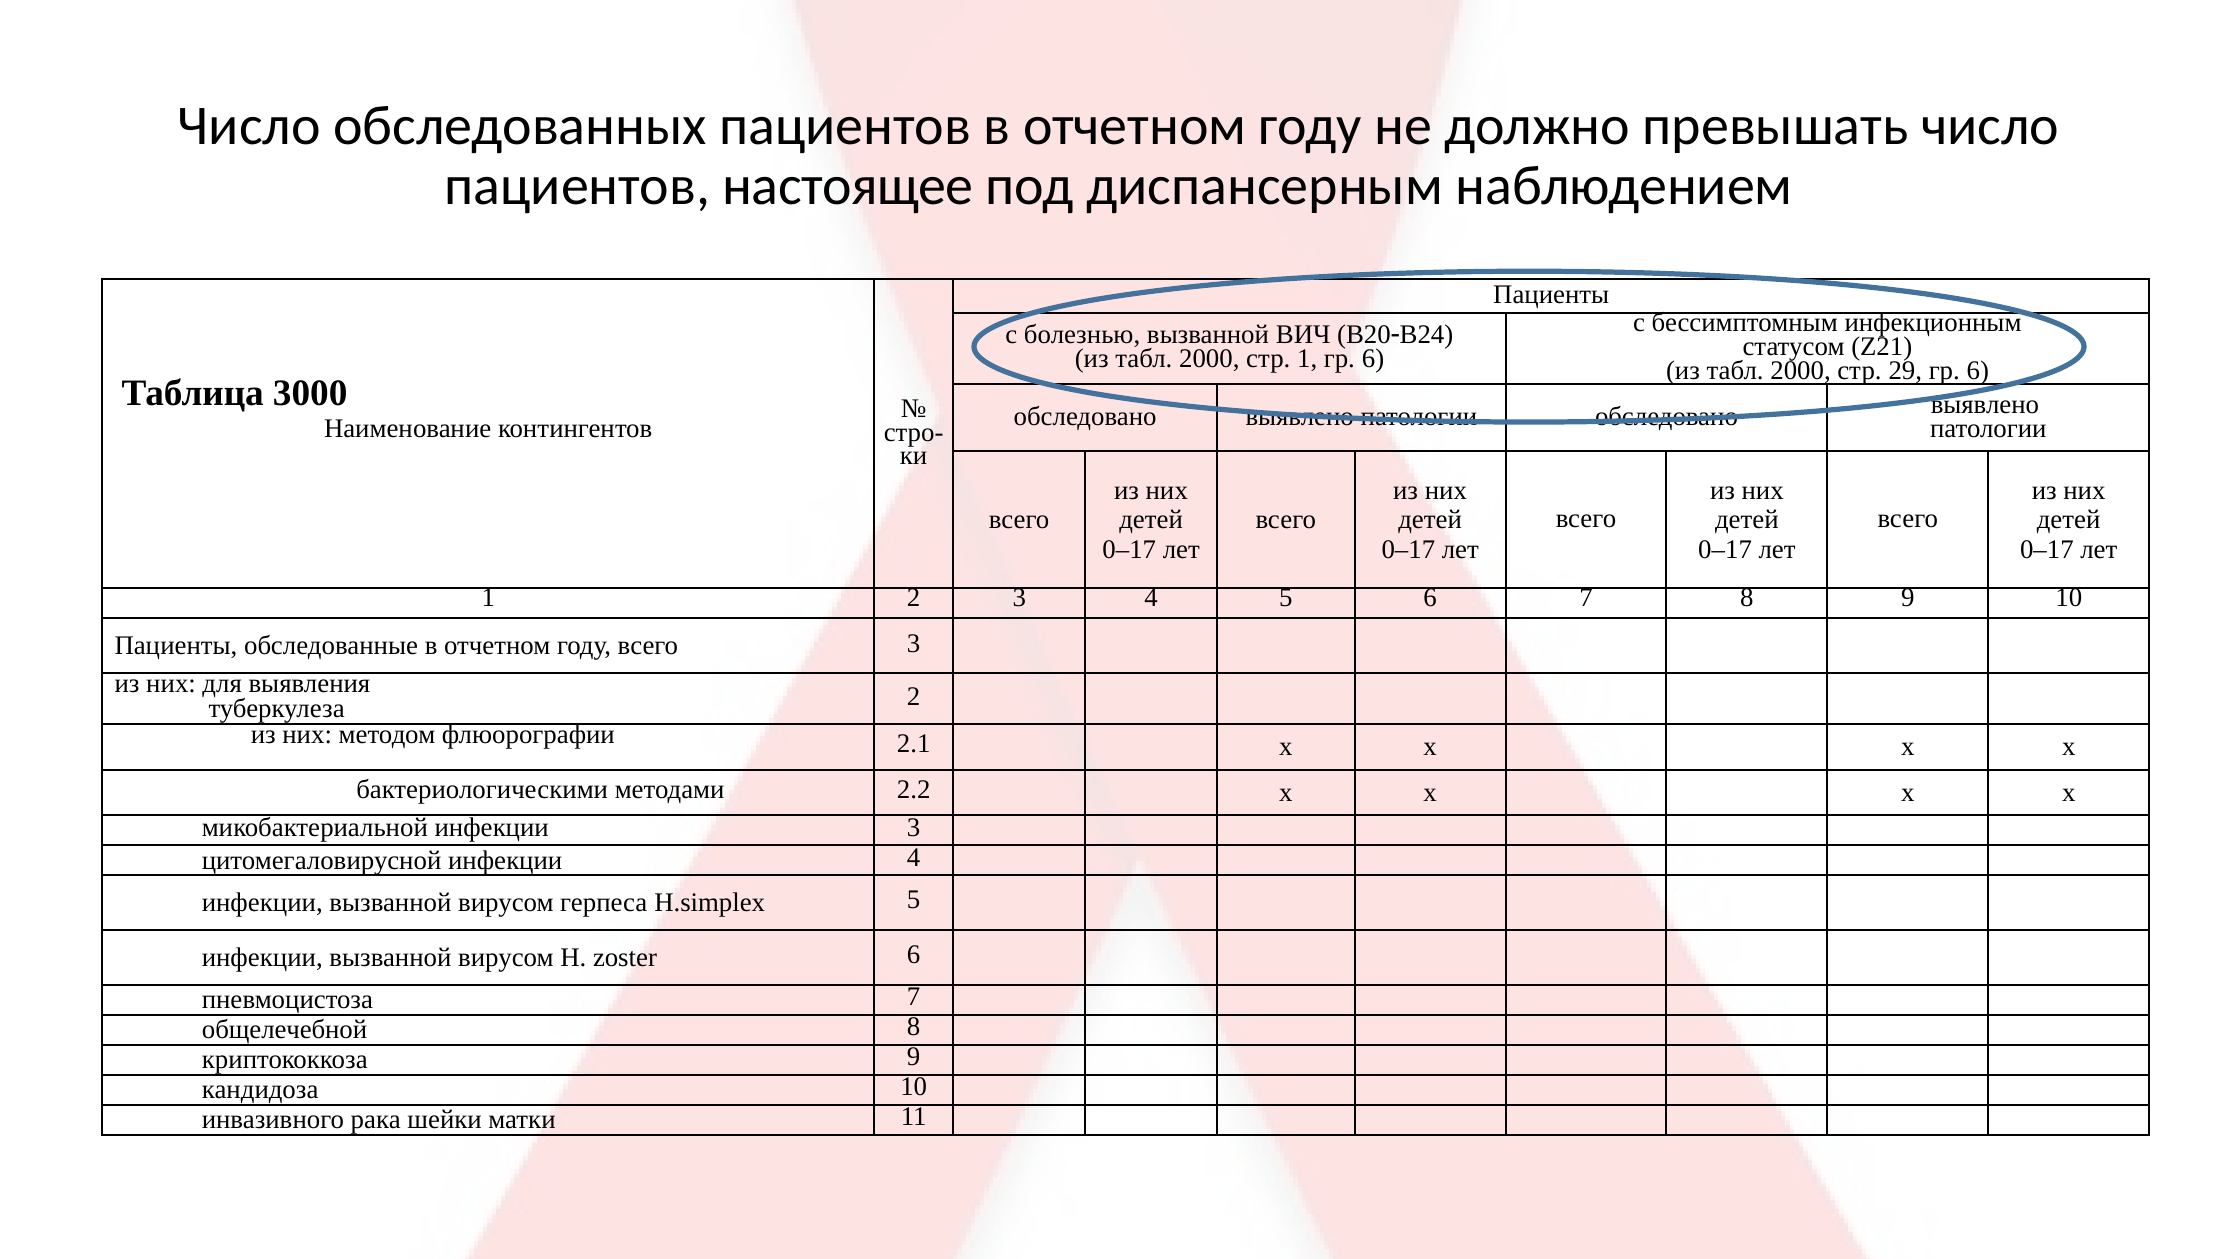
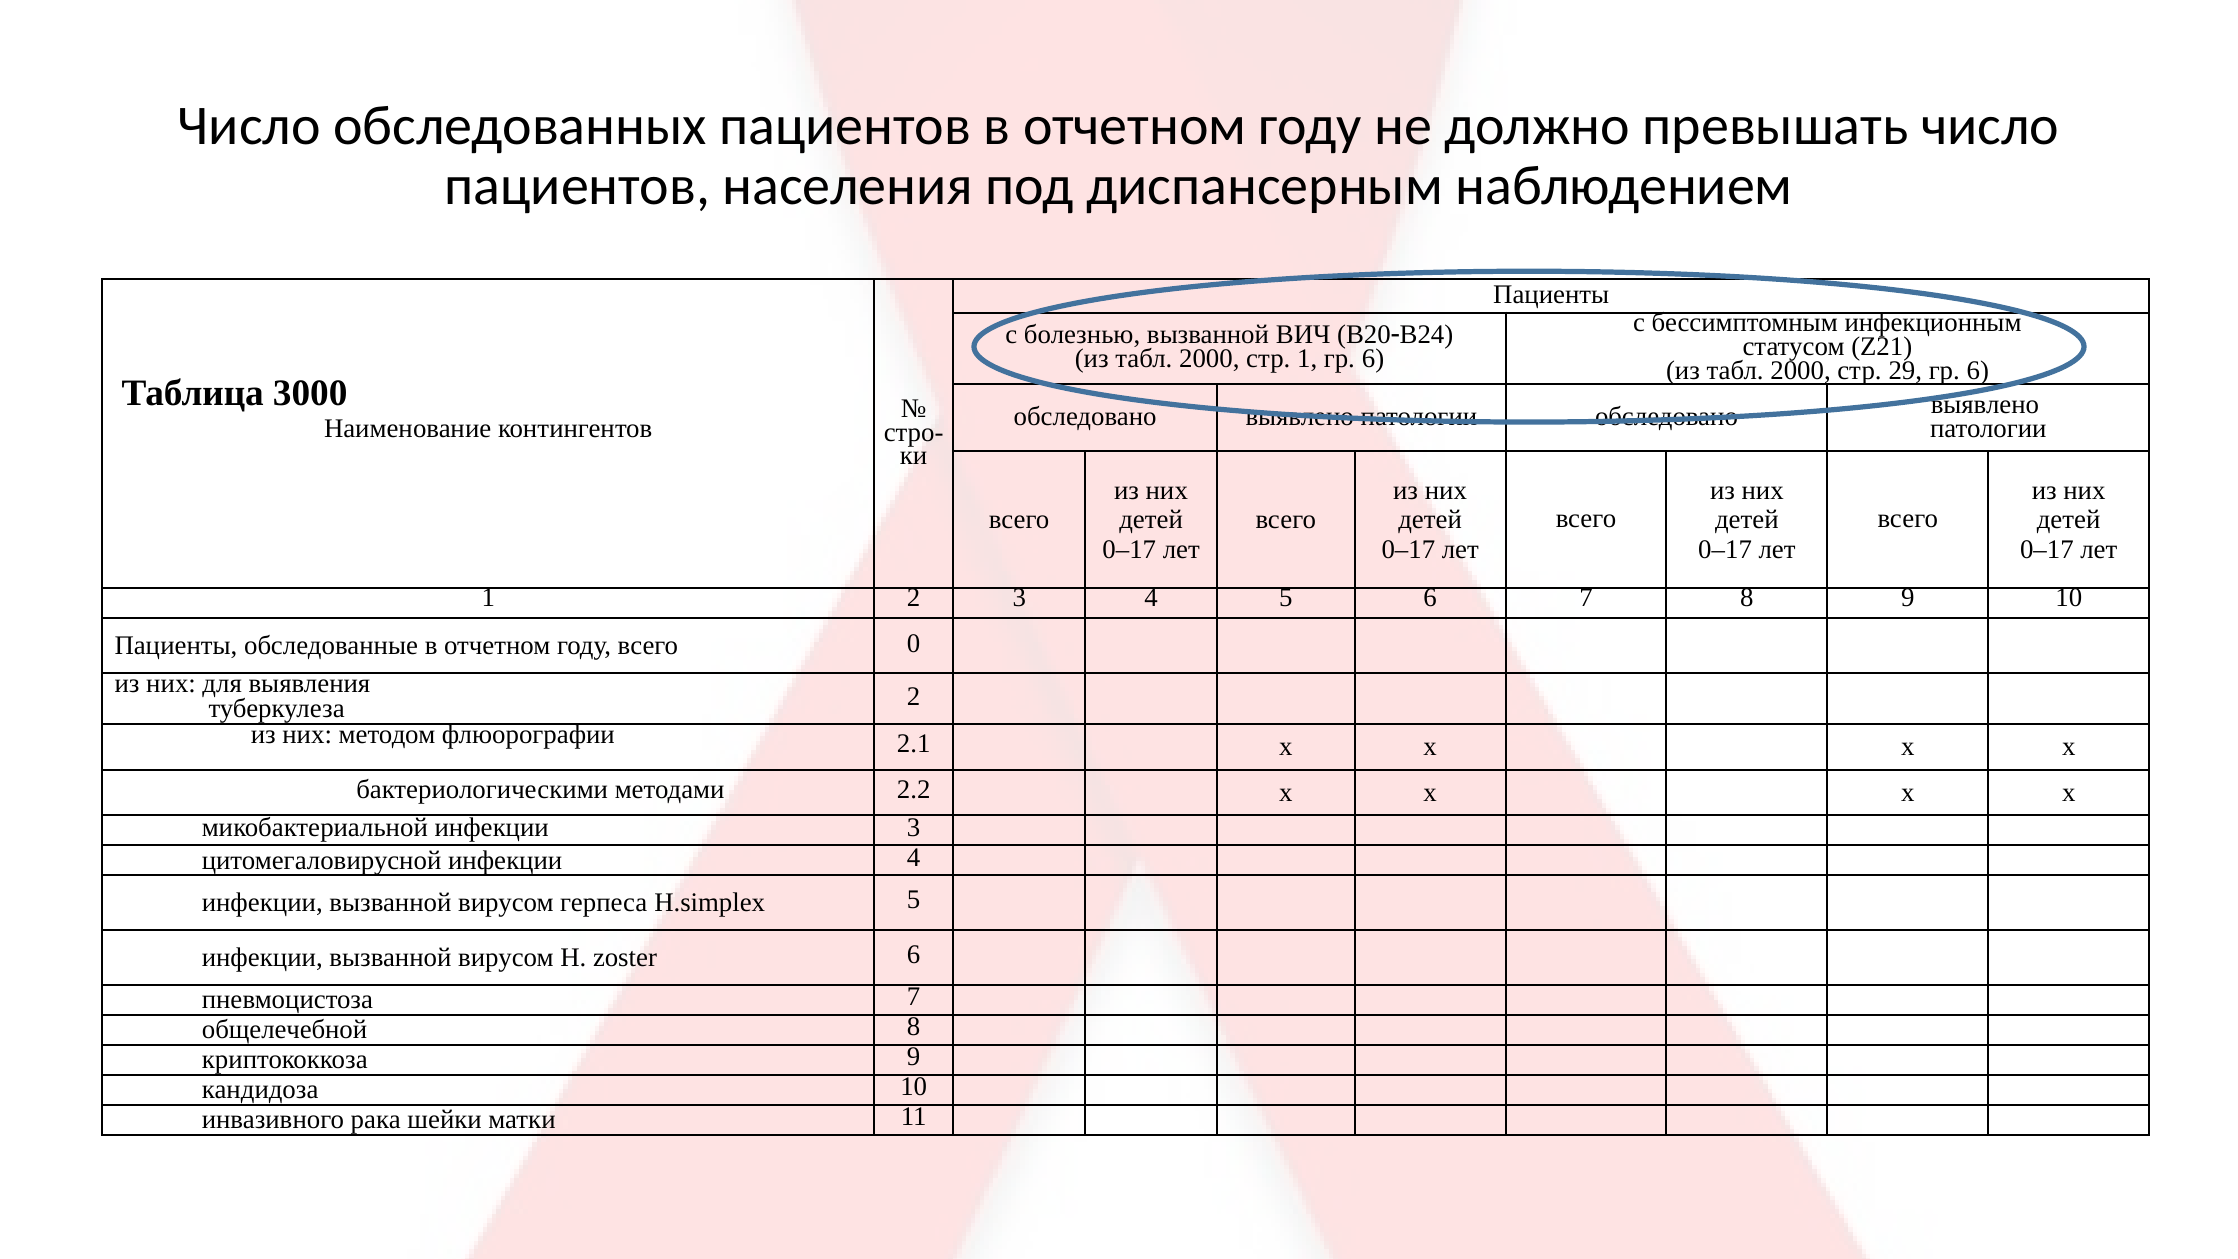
настоящее: настоящее -> населения (848, 186)
всего 3: 3 -> 0 (914, 643)
